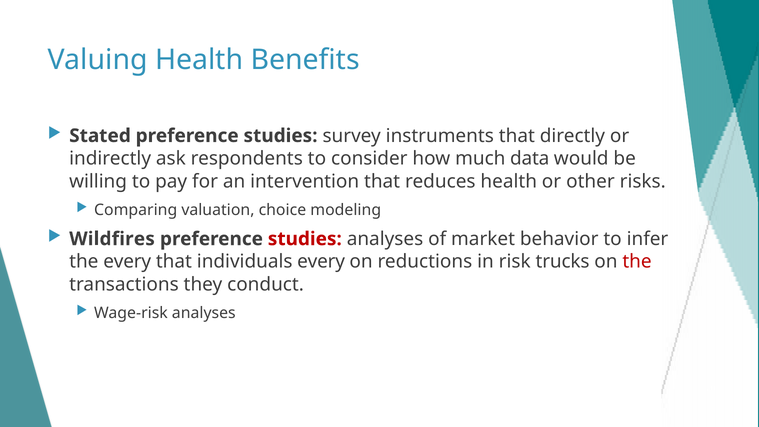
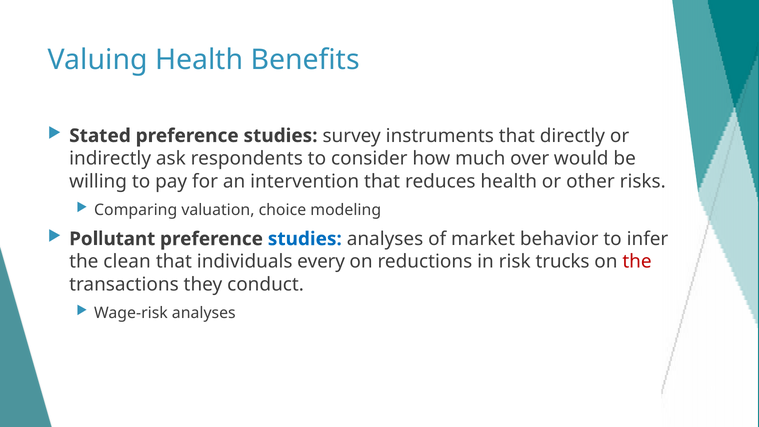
data: data -> over (530, 159)
Wildfires: Wildfires -> Pollutant (112, 239)
studies colour: red -> blue (305, 239)
the every: every -> clean (127, 262)
